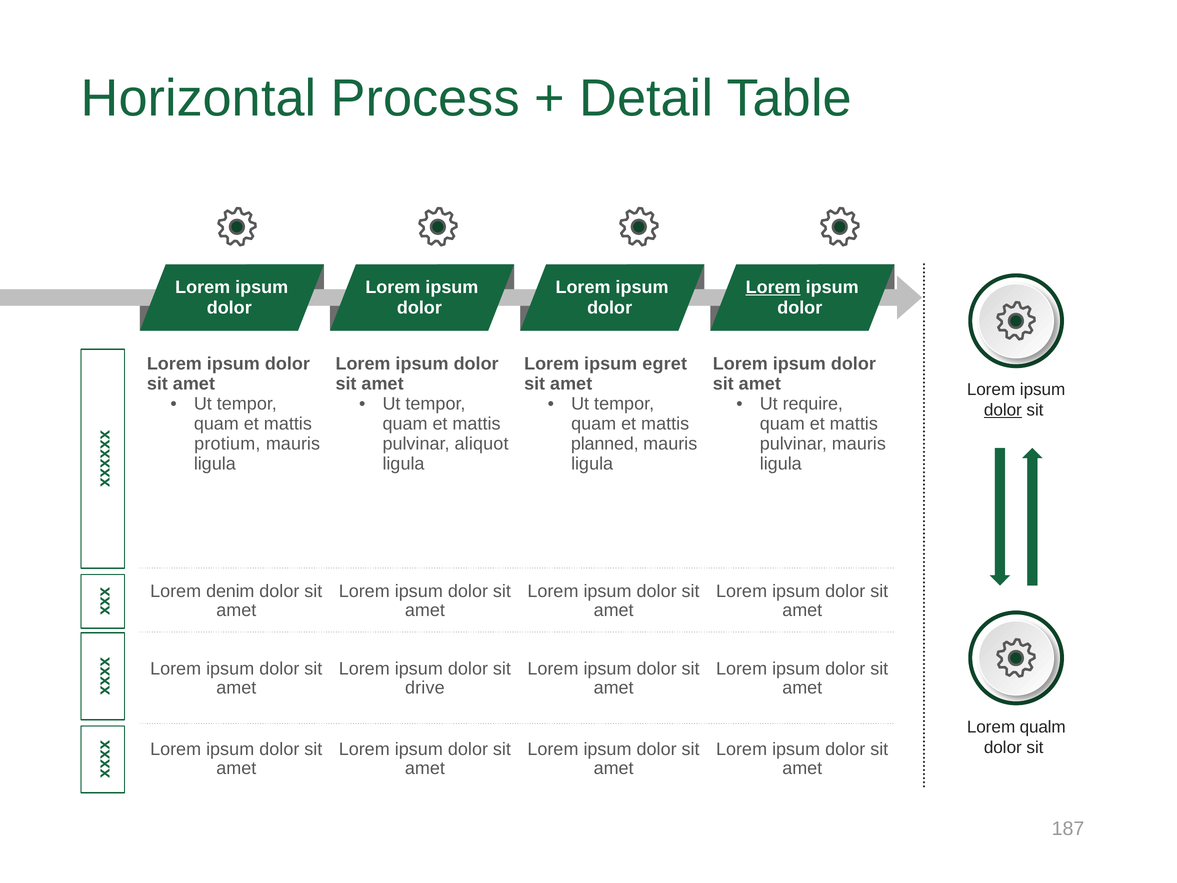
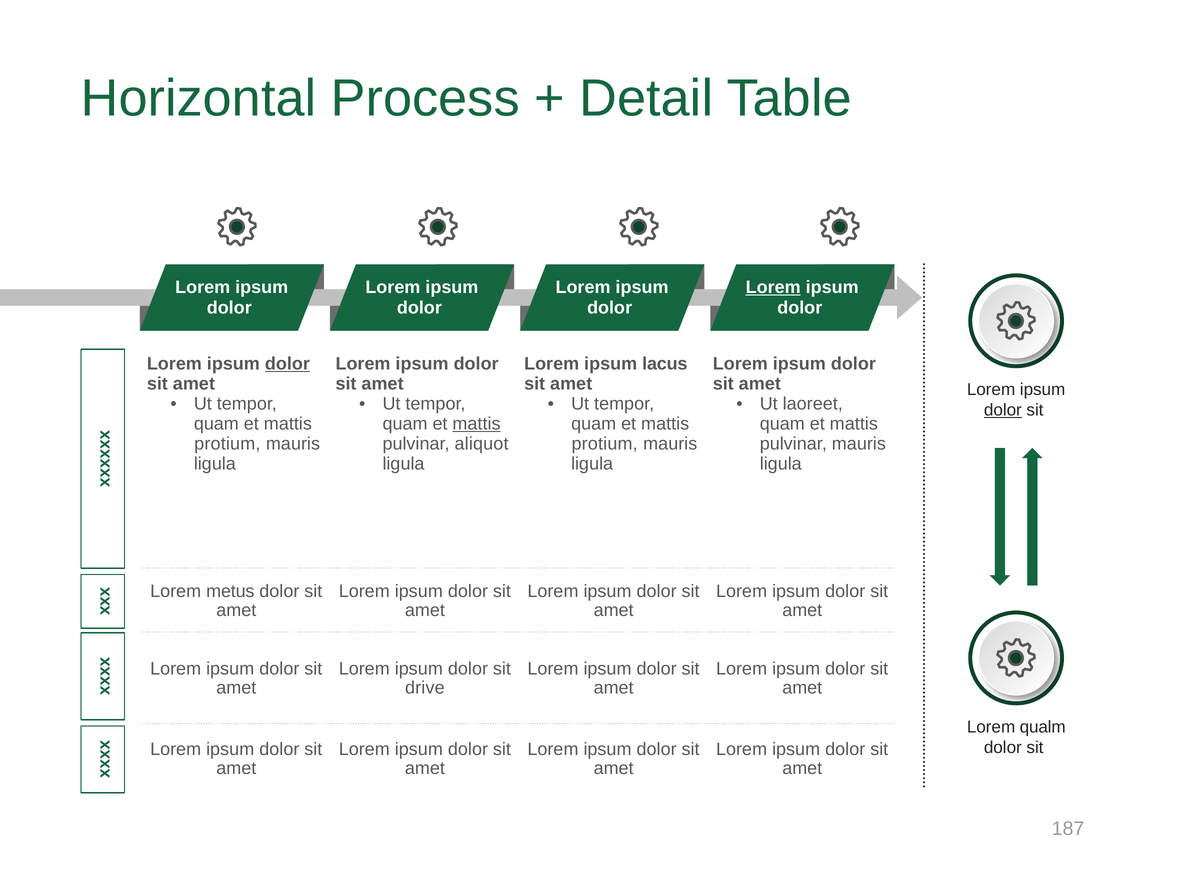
dolor underline: none -> present (287, 364)
egret: egret -> lacus (665, 364)
require: require -> laoreet (813, 404)
mattis underline: none -> present (476, 424)
planned: planned -> protium (605, 444)
denim: denim -> metus (230, 591)
